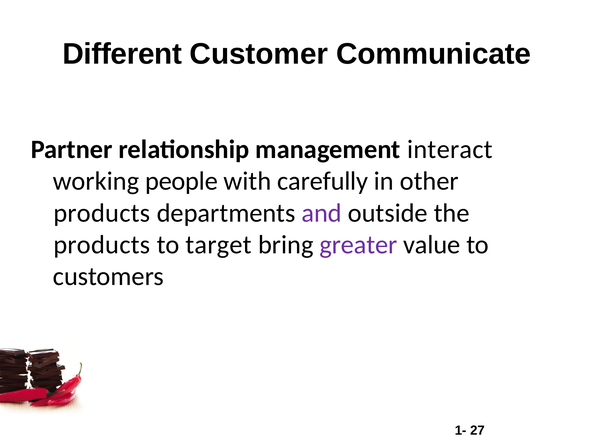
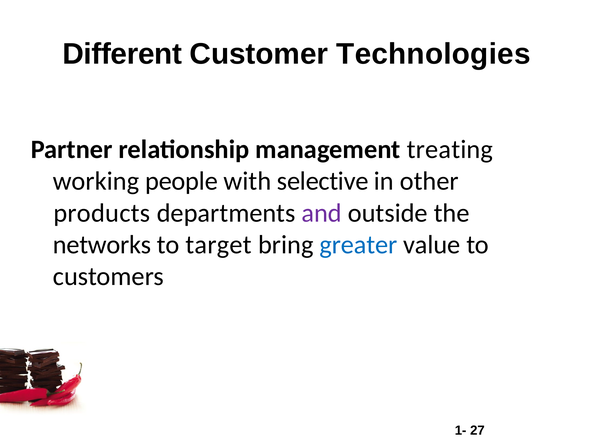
Communicate: Communicate -> Technologies (433, 54)
interact: interact -> treating (450, 149)
carefully: carefully -> selective (323, 181)
products: products -> networks (102, 244)
greater colour: purple -> blue (358, 244)
